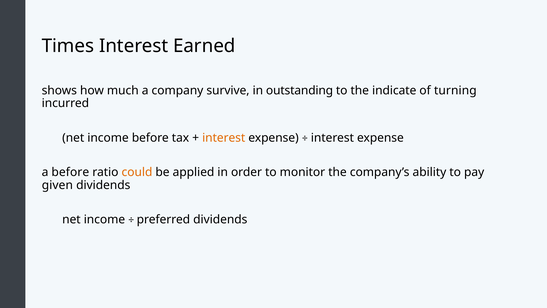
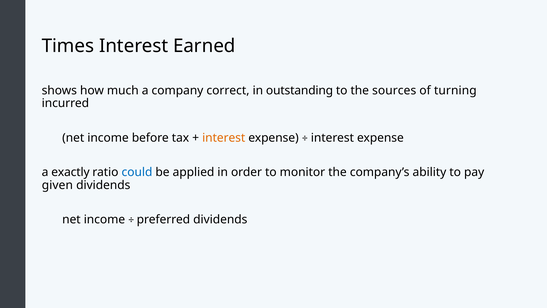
survive: survive -> correct (228, 90)
indicate: indicate -> sources (394, 90)
a before: before -> exactly (70, 172)
could colour: orange -> blue (137, 172)
